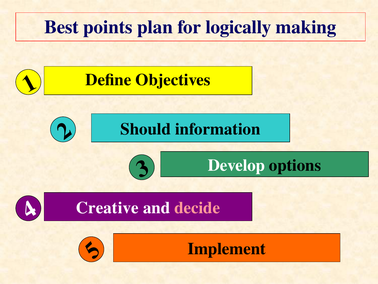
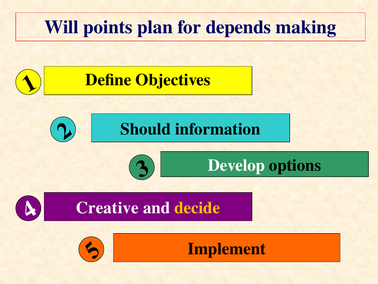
Best: Best -> Will (61, 27)
logically: logically -> depends (238, 27)
decide colour: pink -> yellow (197, 208)
